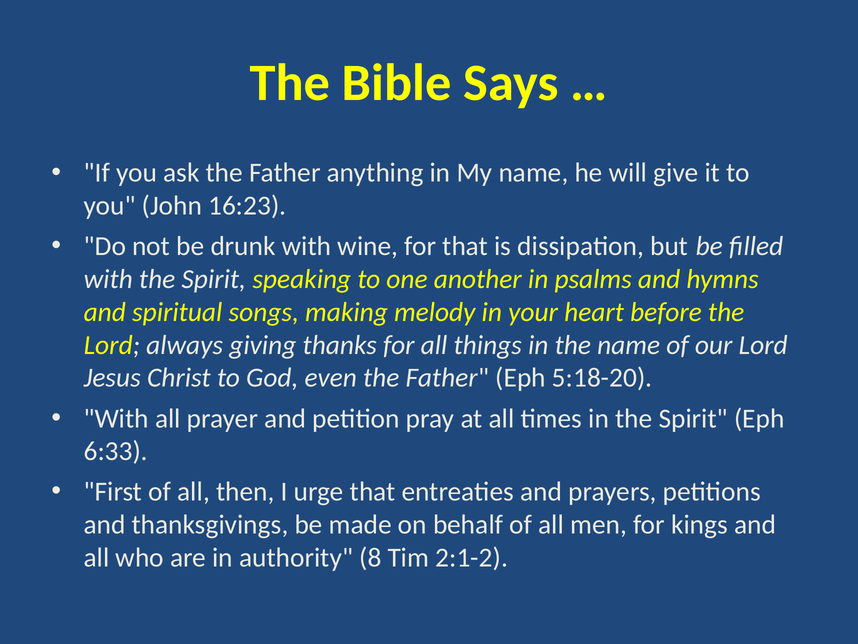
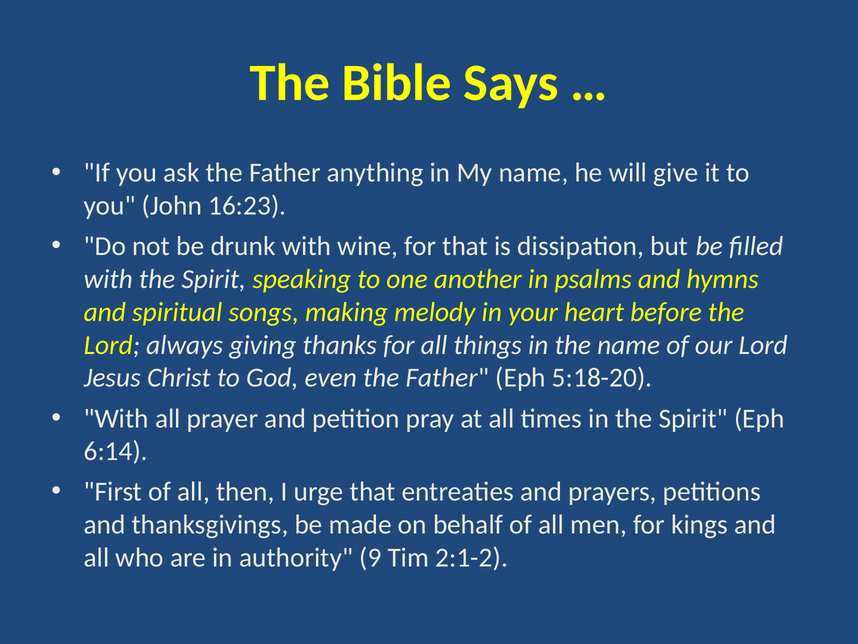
6:33: 6:33 -> 6:14 (116, 451)
8: 8 -> 9 (370, 557)
